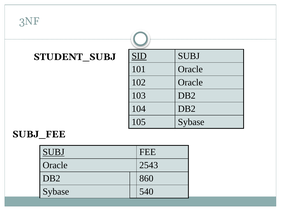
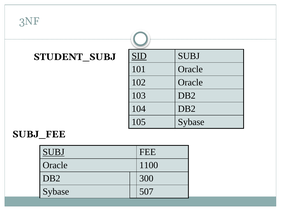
2543: 2543 -> 1100 (149, 165)
860: 860 -> 300 (146, 178)
540: 540 -> 507 (146, 191)
